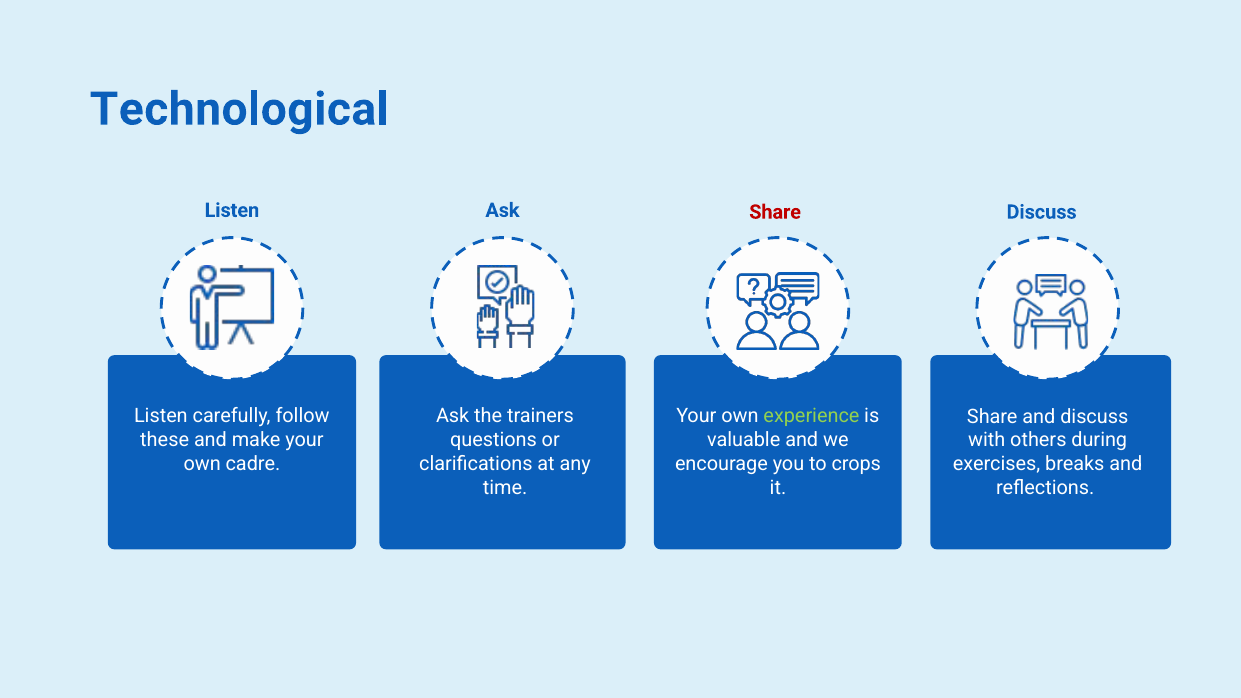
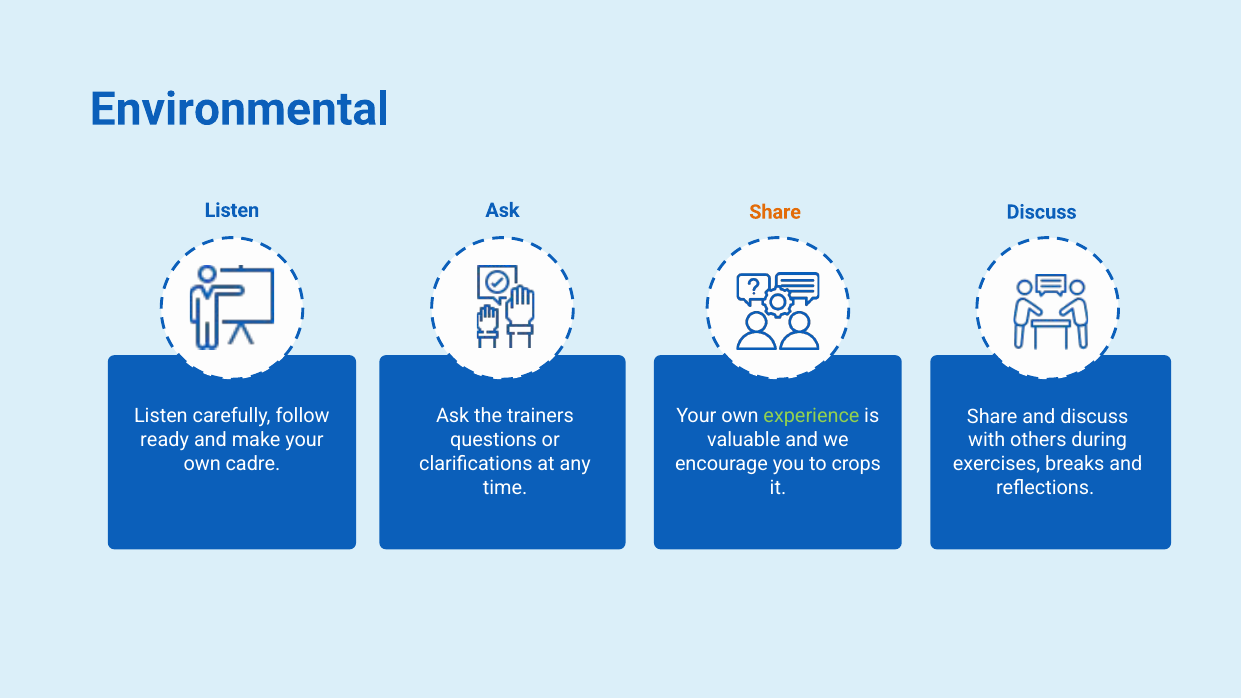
Technological: Technological -> Environmental (239, 109)
Share colour: red -> orange (775, 212)
these: these -> ready (165, 440)
